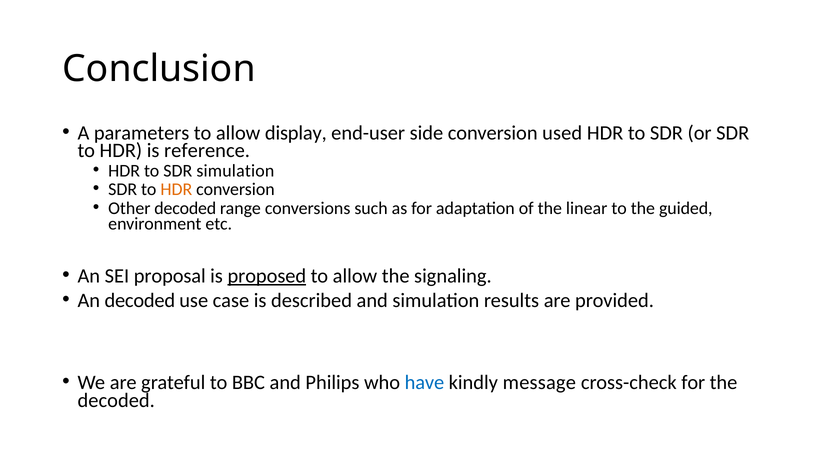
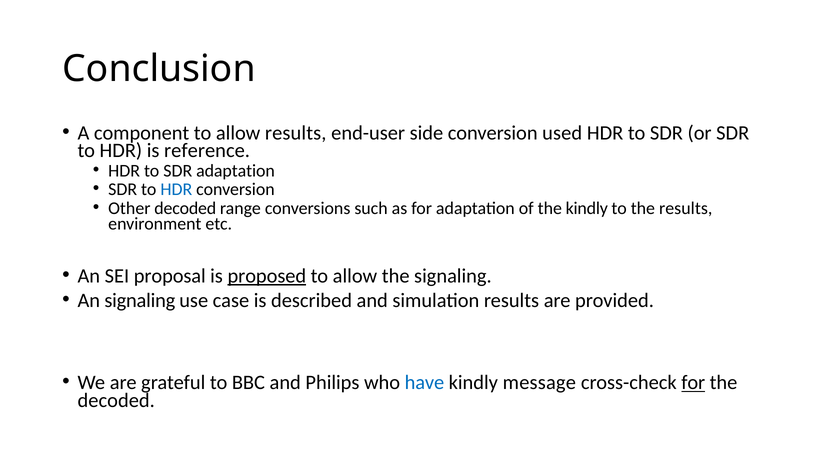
parameters: parameters -> component (142, 133)
allow display: display -> results (296, 133)
SDR simulation: simulation -> adaptation (235, 171)
HDR colour: orange -> blue (176, 189)
the linear: linear -> kindly (587, 208)
the guided: guided -> results (686, 208)
An decoded: decoded -> signaling (140, 300)
for underline: none -> present (693, 382)
